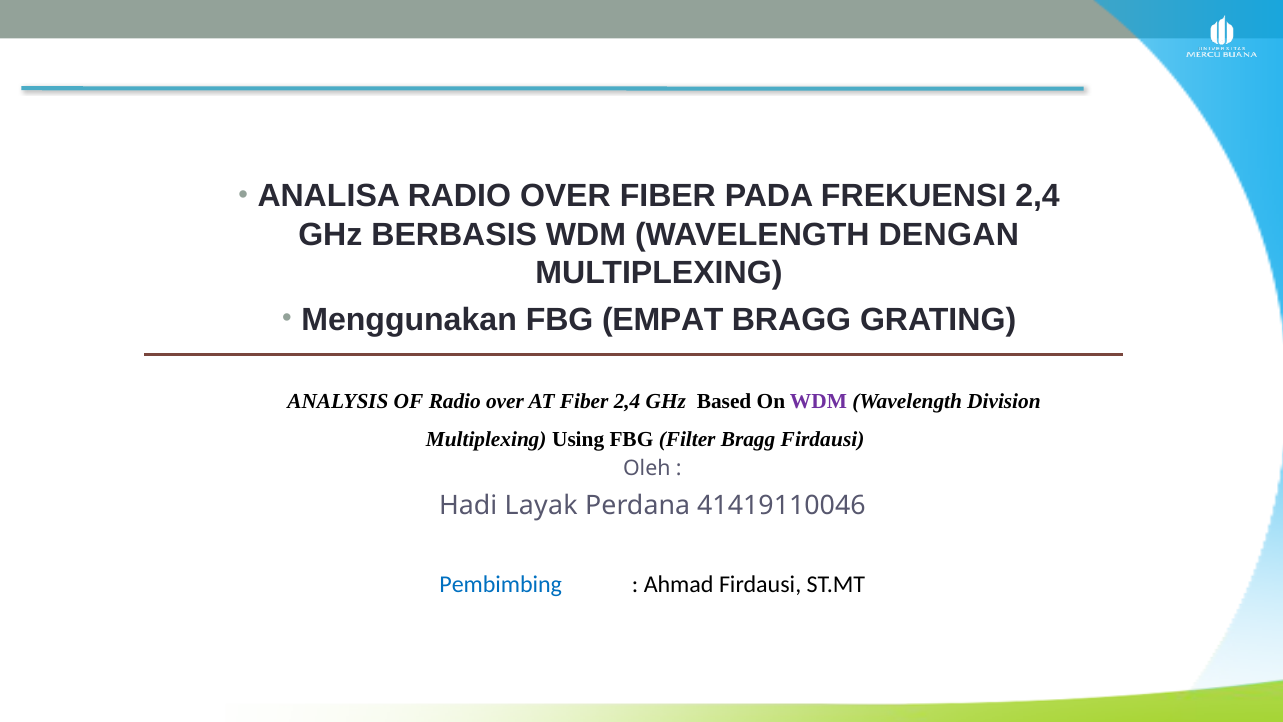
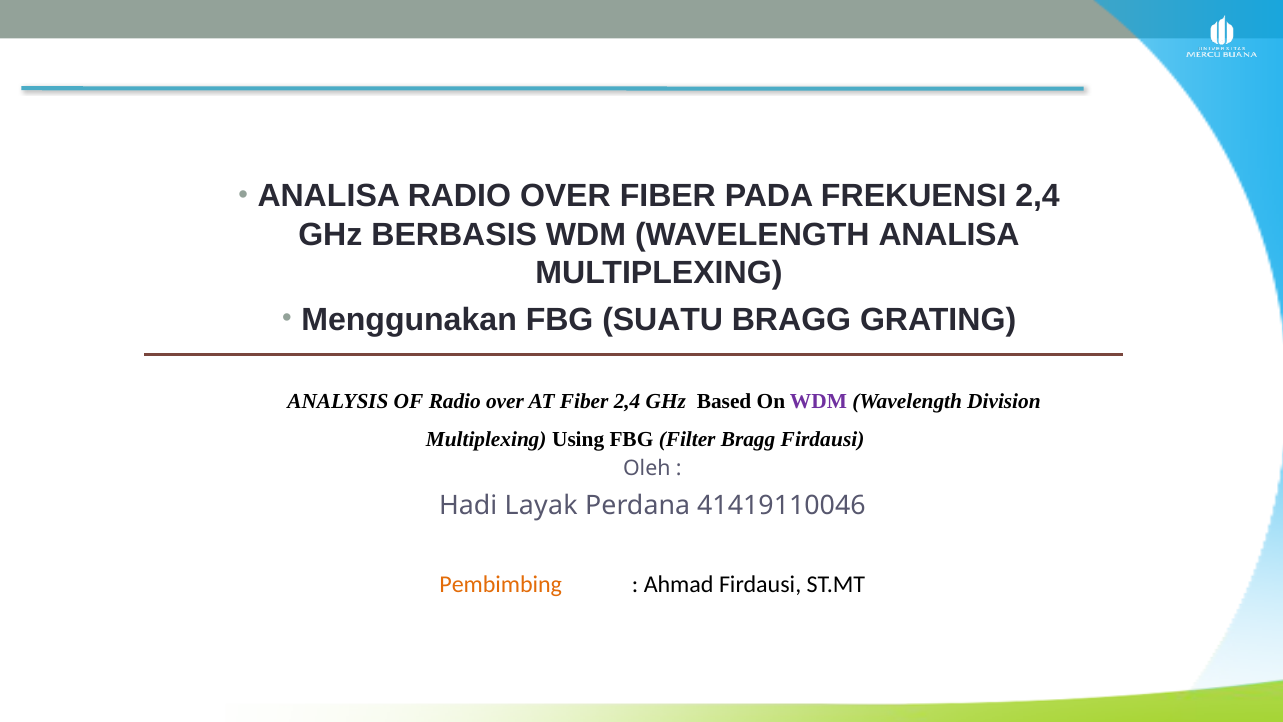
WAVELENGTH DENGAN: DENGAN -> ANALISA (949, 235)
EMPAT: EMPAT -> SUATU (663, 320)
Pembimbing colour: blue -> orange (501, 584)
